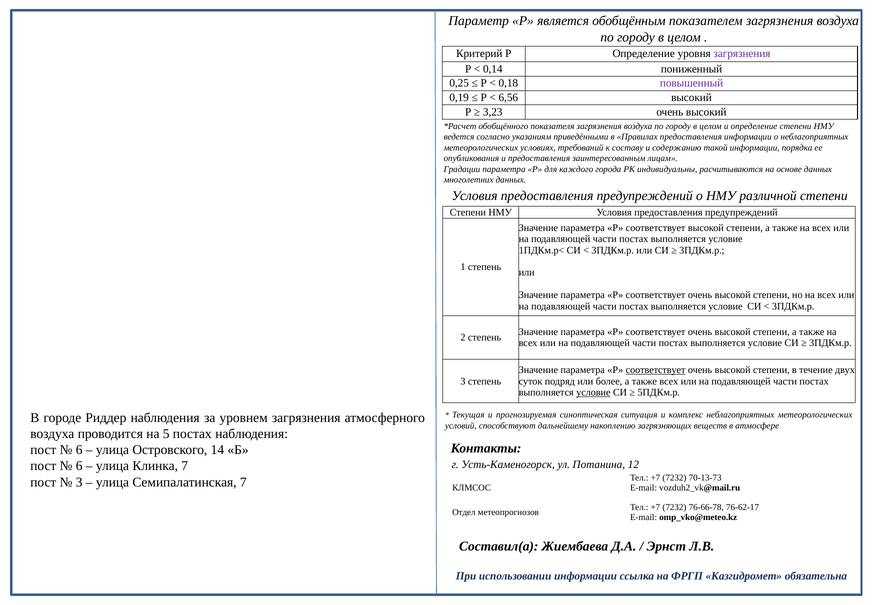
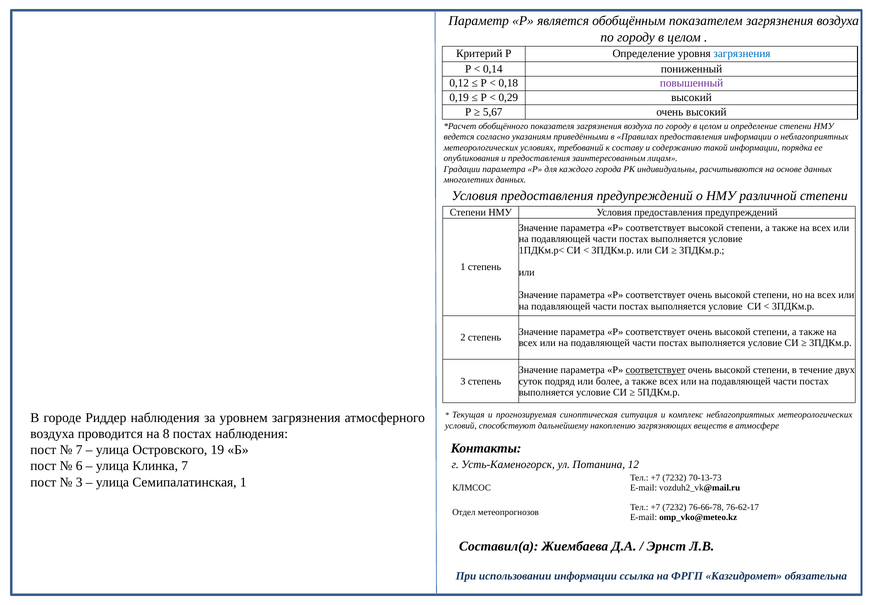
загрязнения colour: purple -> blue (742, 53)
0,25: 0,25 -> 0,12 (459, 83)
6,56: 6,56 -> 0,29 (508, 98)
3,23: 3,23 -> 5,67 (493, 112)
условие underline: present -> none (593, 392)
5: 5 -> 8 (166, 433)
6: 6 -> 7 (79, 449)
14: 14 -> 19 (217, 449)
Семипалатинская 7: 7 -> 1 (243, 482)
